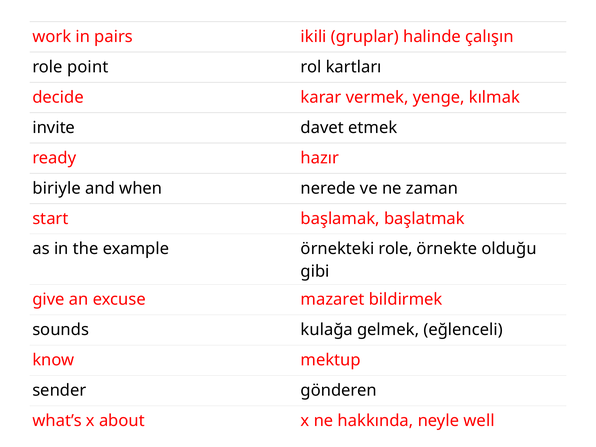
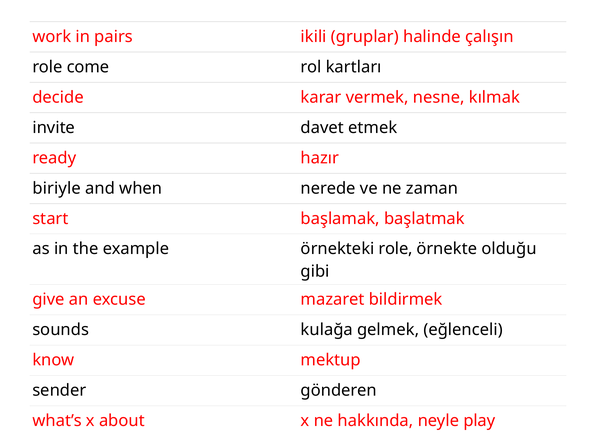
point: point -> come (88, 67)
yenge: yenge -> nesne (439, 97)
well: well -> play (479, 421)
